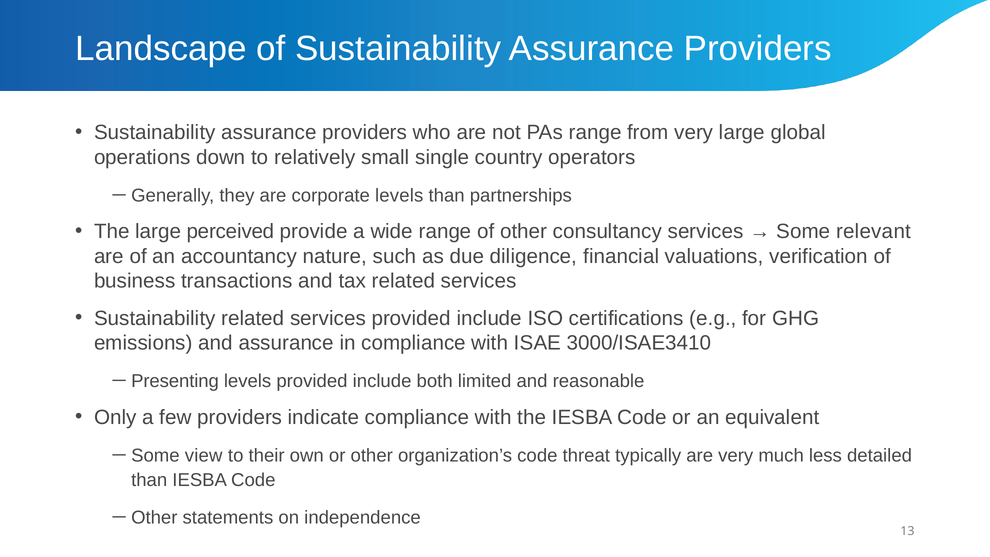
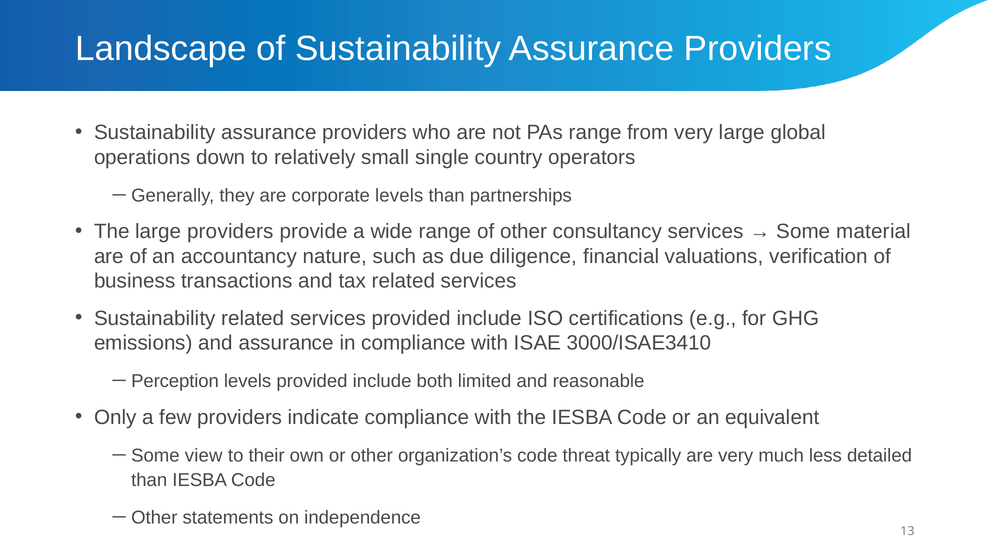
large perceived: perceived -> providers (230, 231)
relevant: relevant -> material (874, 231)
Presenting: Presenting -> Perception (175, 381)
